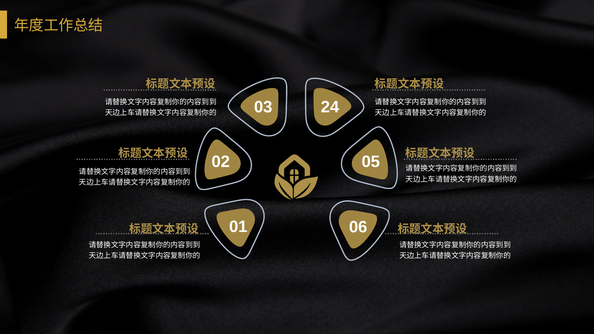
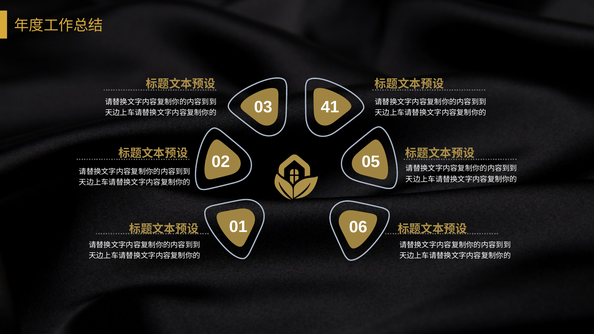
24: 24 -> 41 (330, 107)
